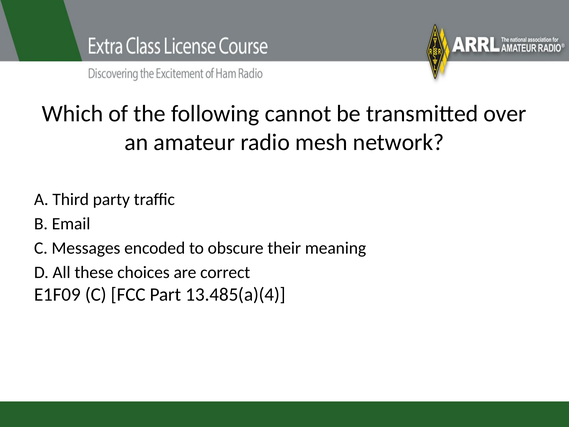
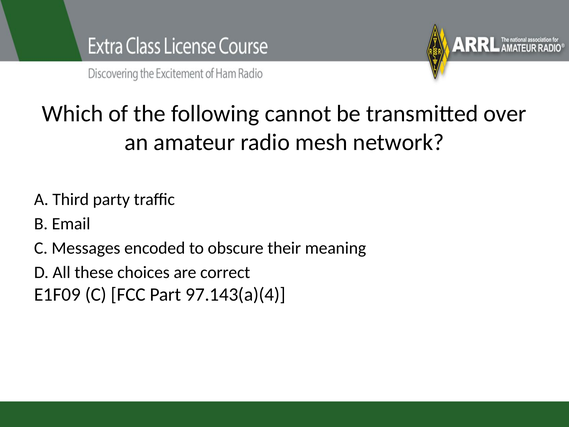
13.485(a)(4: 13.485(a)(4 -> 97.143(a)(4 (236, 294)
